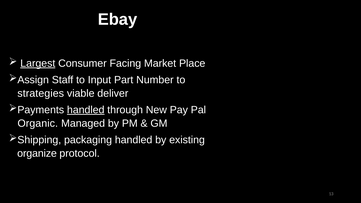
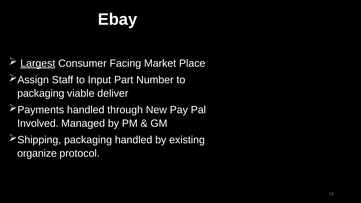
strategies: strategies -> packaging (41, 93)
handled underline: present -> none (86, 110)
Organic: Organic -> Involved (38, 123)
